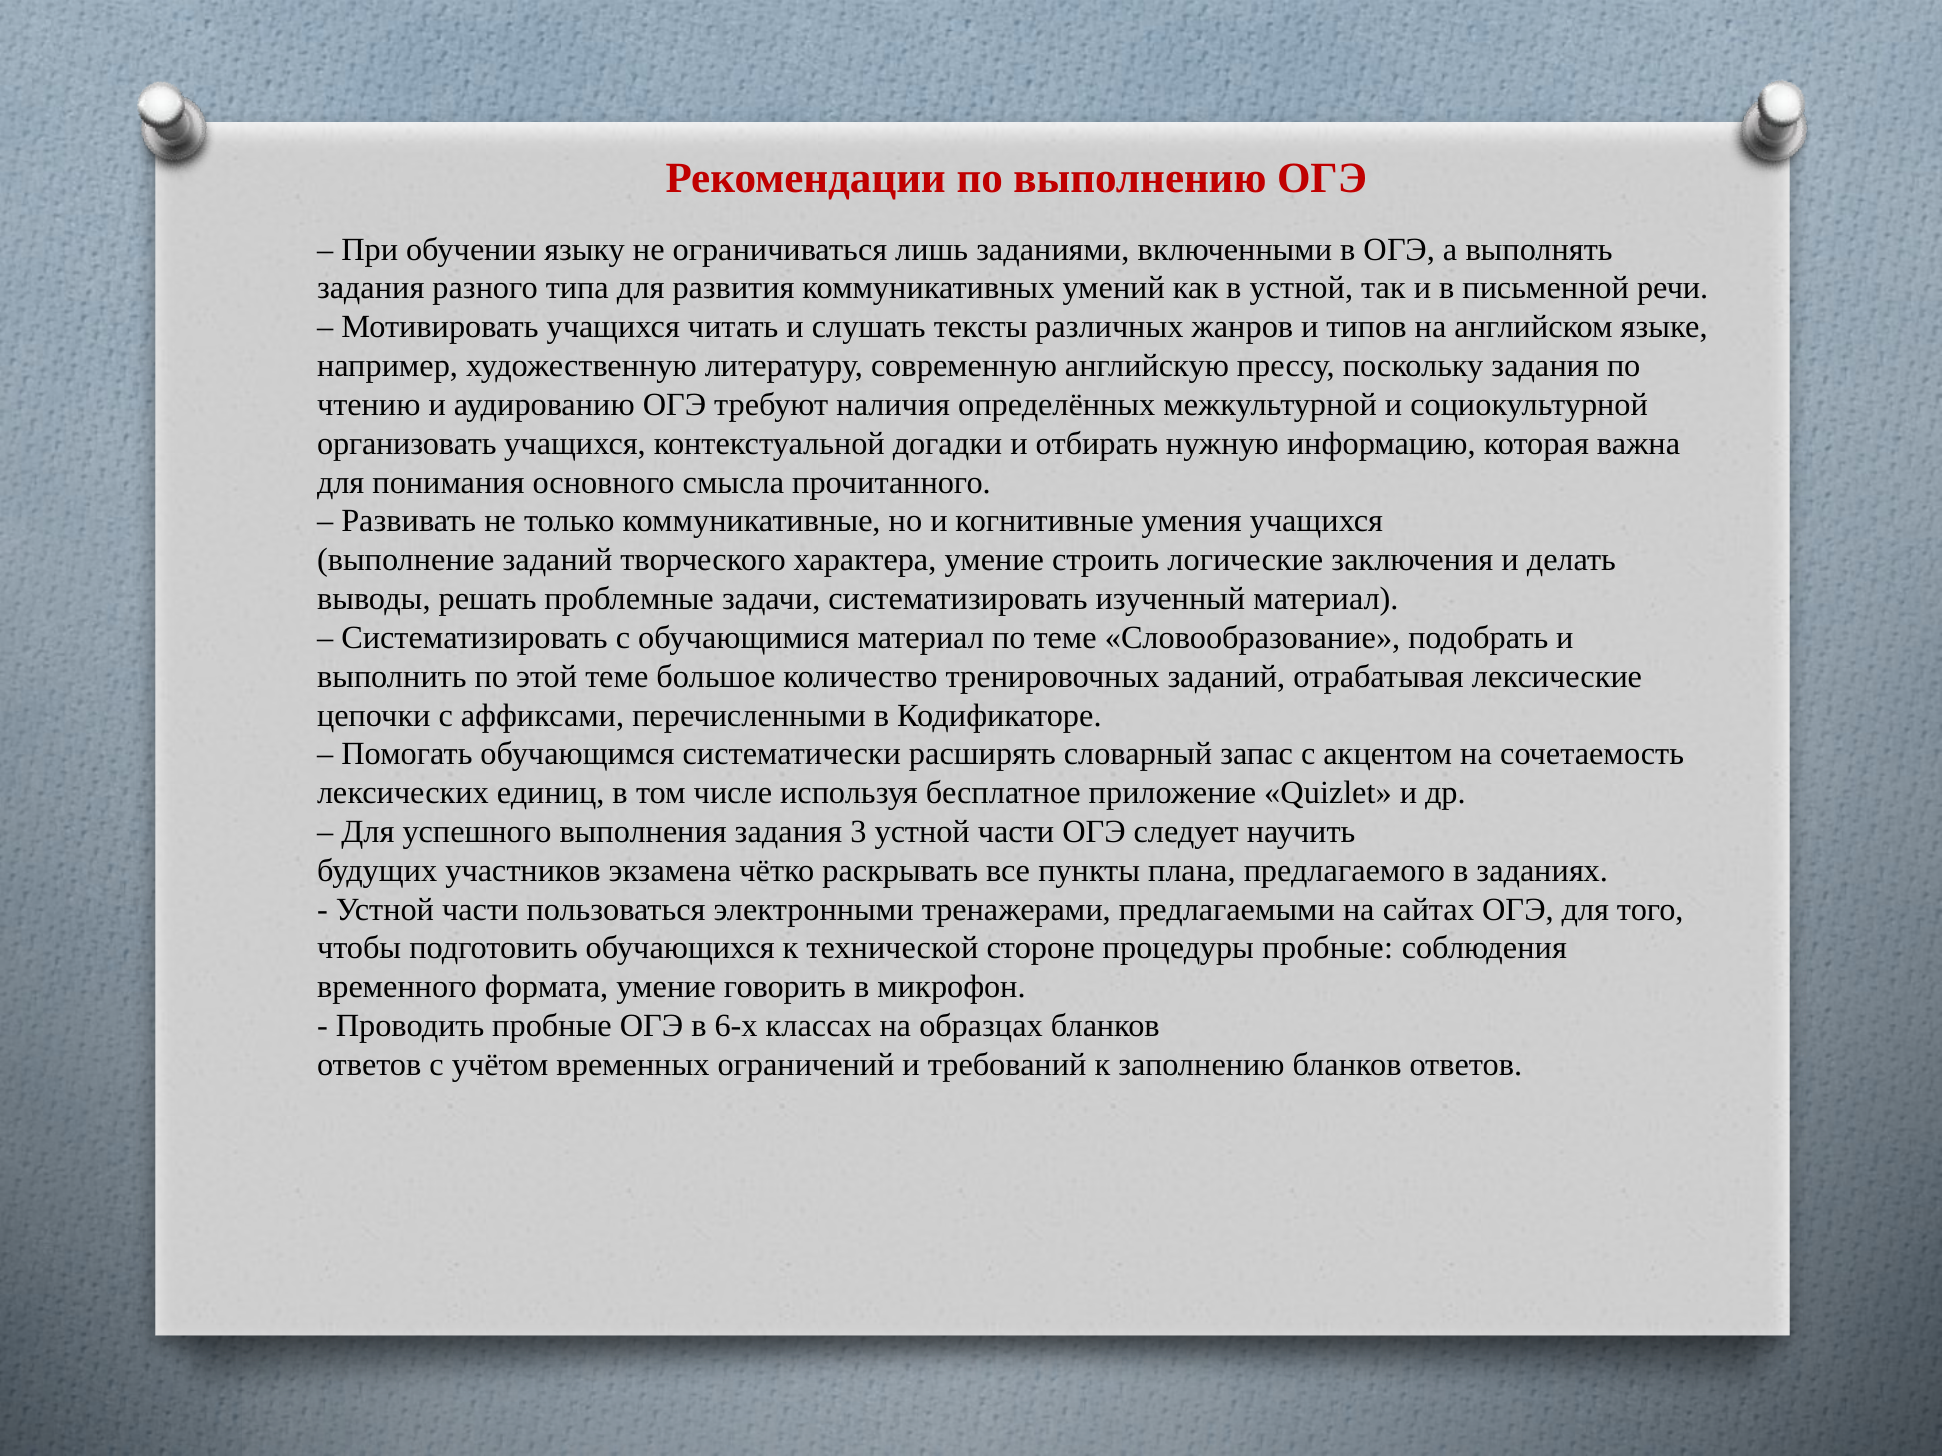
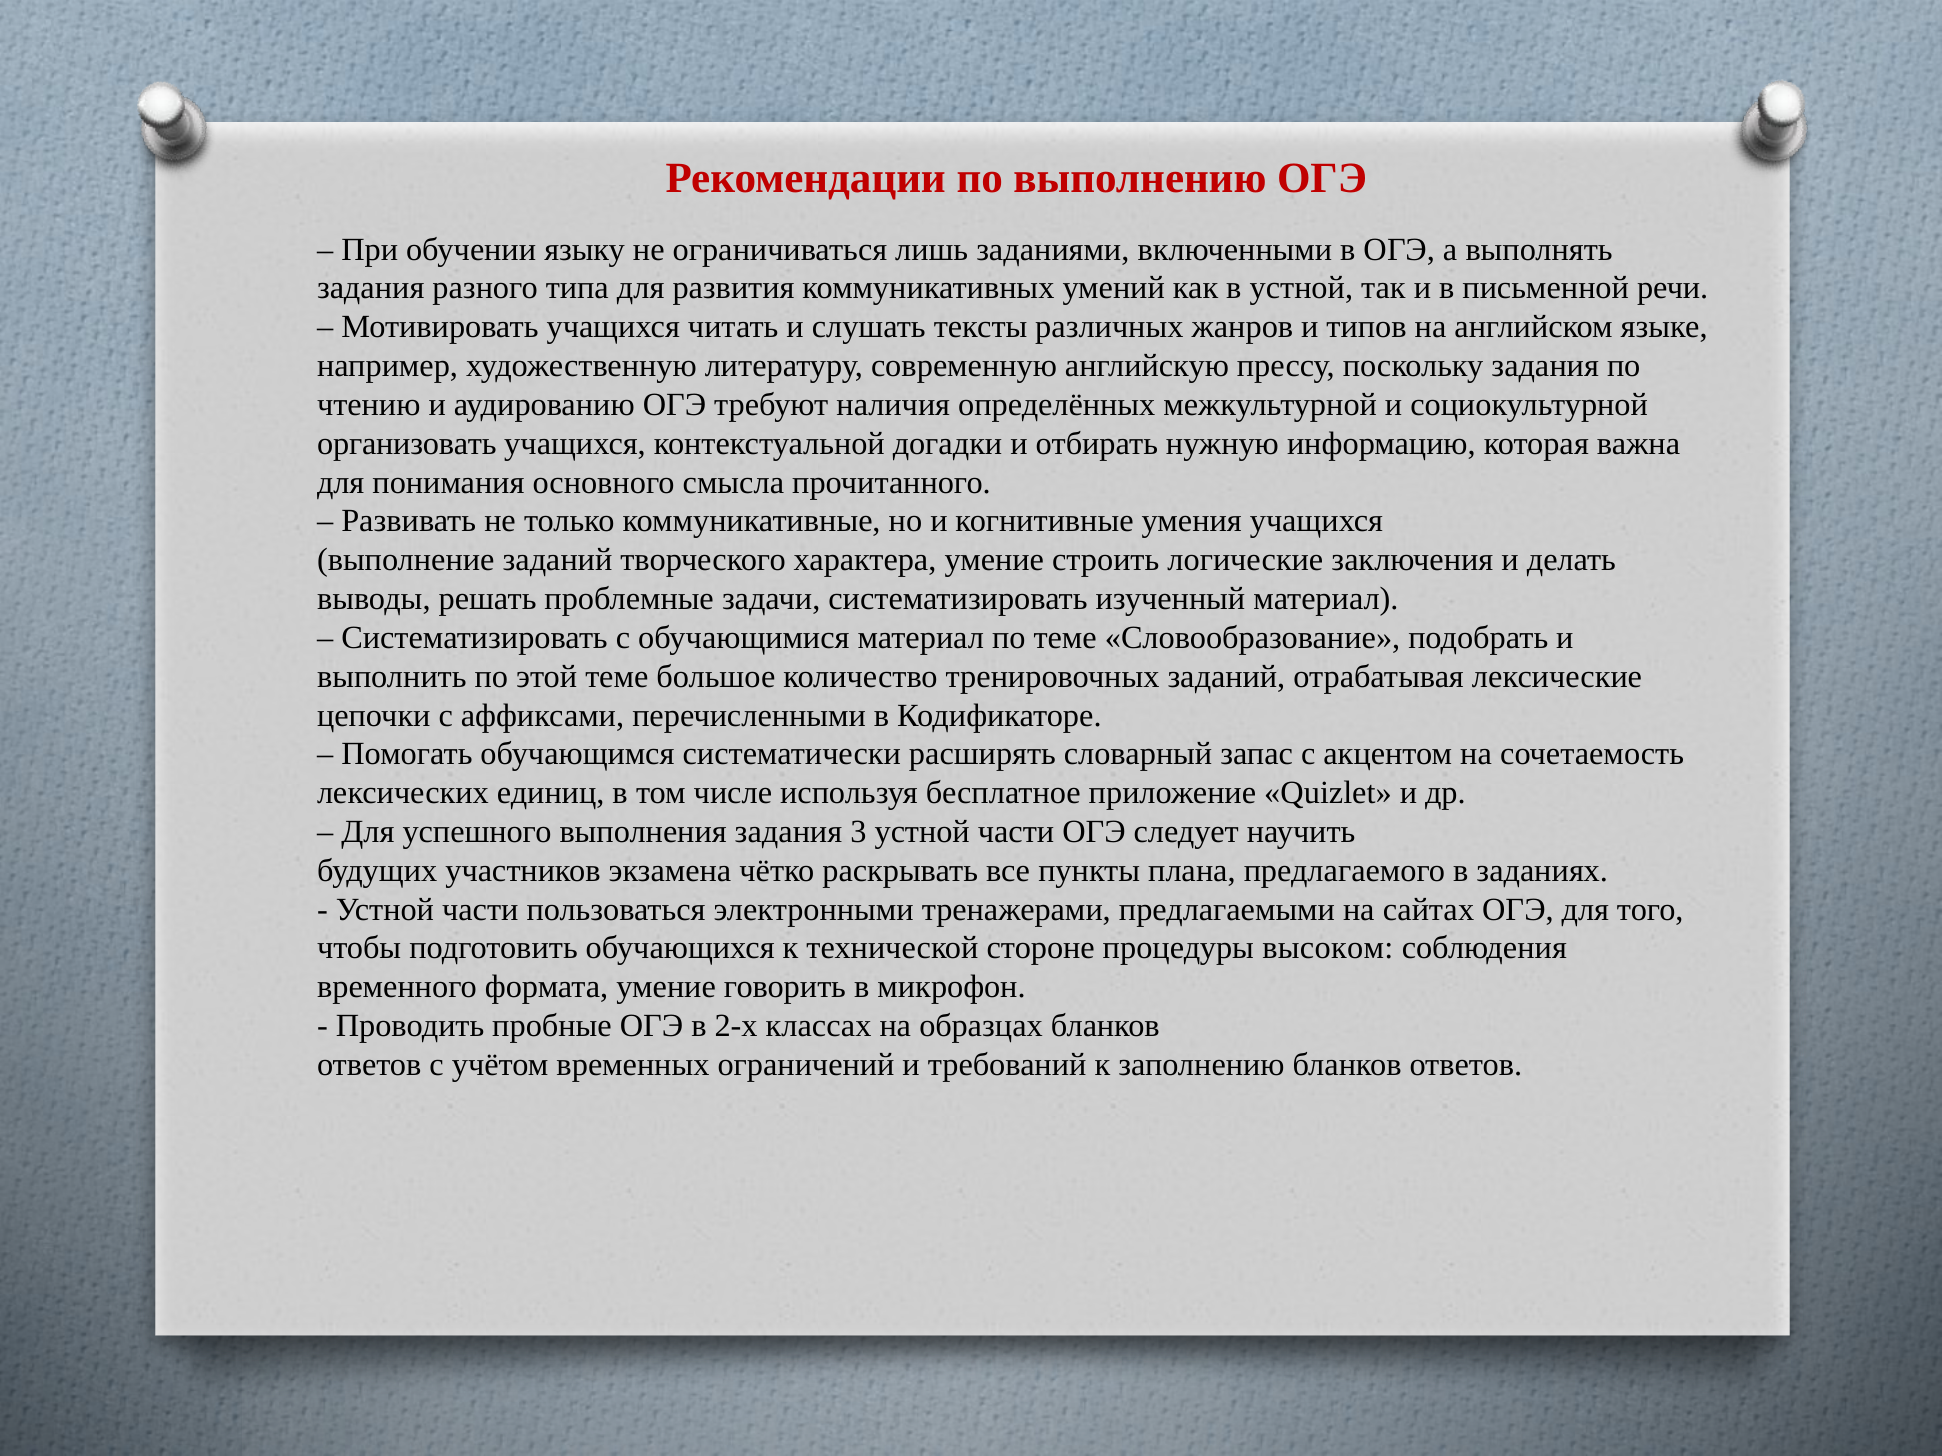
процедуры пробные: пробные -> высоком (1328, 949)
6-х: 6-х -> 2-х (736, 1026)
